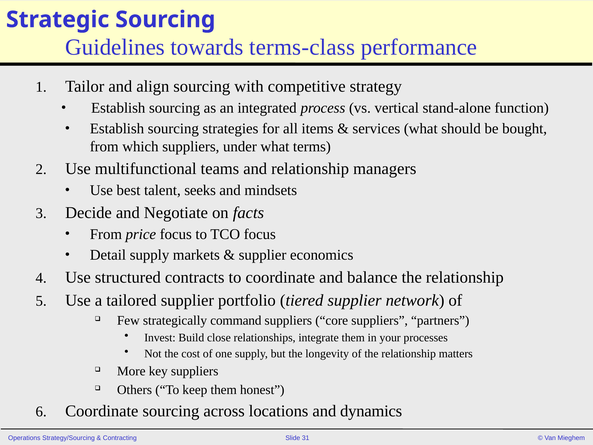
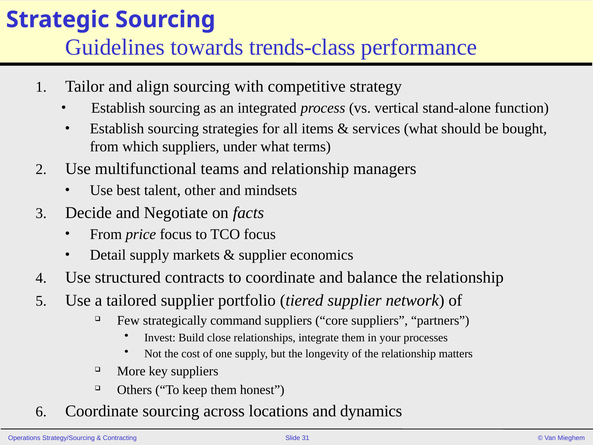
terms-class: terms-class -> trends-class (302, 47)
seeks: seeks -> other (200, 190)
